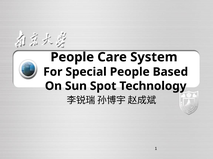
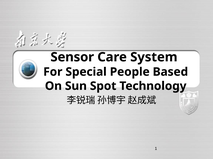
People: People -> Sensor (72, 57)
